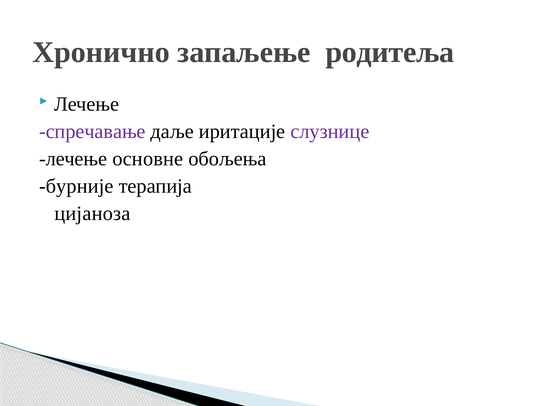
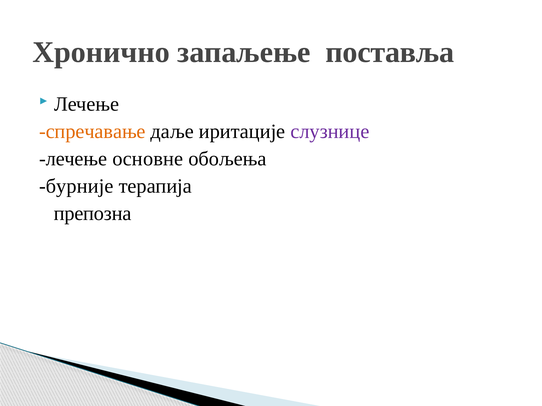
родитеља: родитеља -> поставља (390, 52)
спречавање colour: purple -> orange (92, 132)
цијаноза: цијаноза -> препозна (93, 214)
